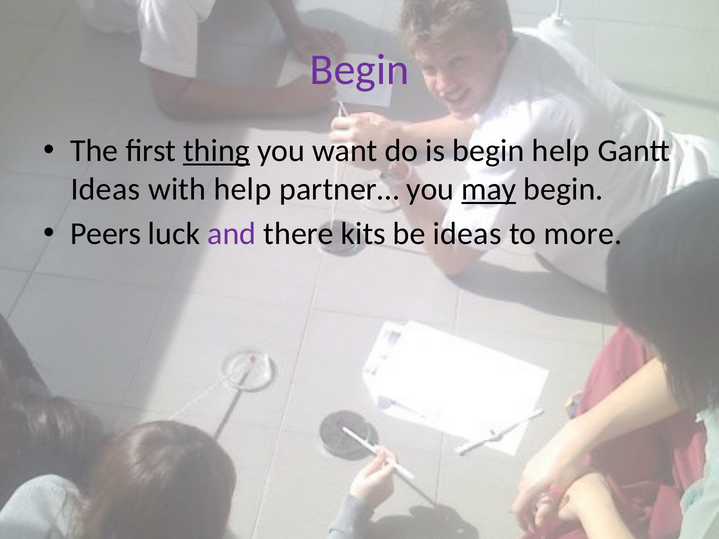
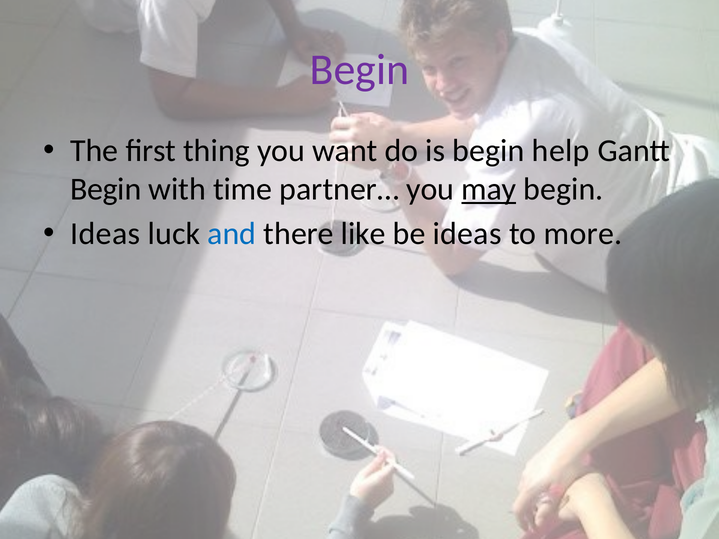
thing underline: present -> none (217, 151)
Ideas: Ideas -> Begin (106, 189)
with help: help -> time (243, 189)
Peers: Peers -> Ideas (105, 234)
and colour: purple -> blue (232, 234)
kits: kits -> like (363, 234)
